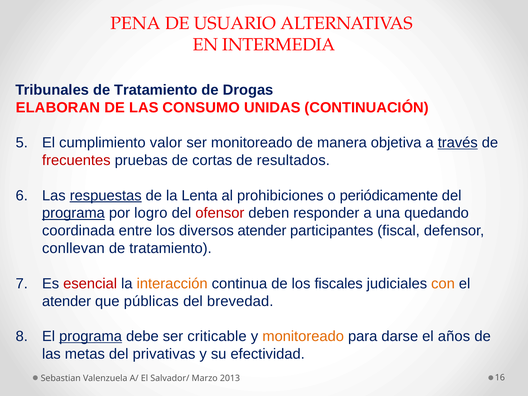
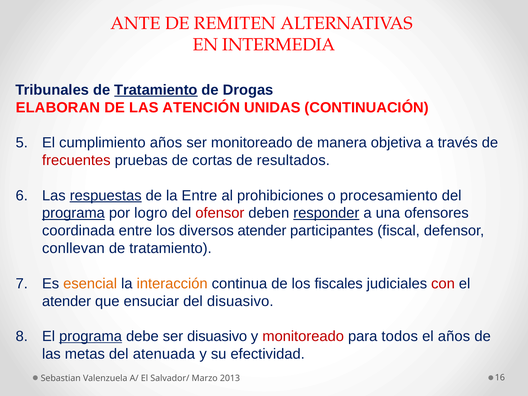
PENA: PENA -> ANTE (135, 24)
USUARIO: USUARIO -> REMITEN (235, 24)
Tratamiento underline: none -> present (156, 90)
CONSUMO: CONSUMO -> ATENCIÓN (201, 107)
cumplimiento valor: valor -> años (166, 143)
través underline: present -> none (458, 143)
la Lenta: Lenta -> Entre (199, 196)
periódicamente: periódicamente -> procesamiento (389, 196)
responder underline: none -> present (326, 213)
quedando: quedando -> ofensores (436, 213)
esencial colour: red -> orange (90, 284)
con colour: orange -> red (443, 284)
públicas: públicas -> ensuciar (151, 301)
del brevedad: brevedad -> disuasivo (240, 301)
ser criticable: criticable -> disuasivo (217, 336)
monitoreado colour: orange -> red (303, 336)
darse: darse -> todos (400, 336)
privativas: privativas -> atenuada (164, 354)
